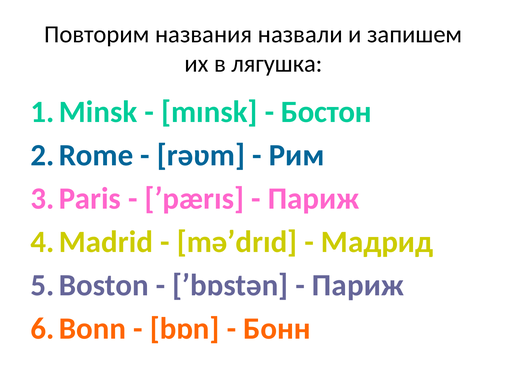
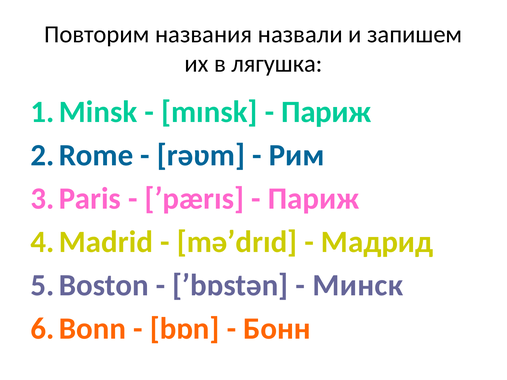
Бостон: Бостон -> Париж (326, 112)
Париж: Париж -> Минск (358, 285)
